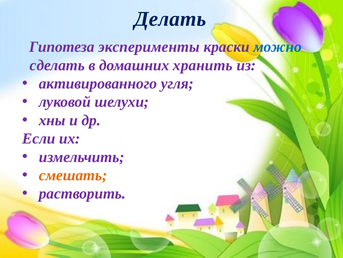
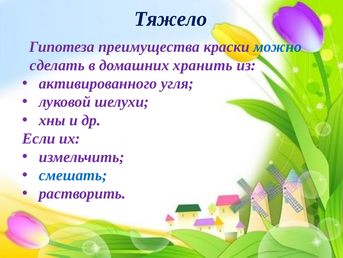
Делать: Делать -> Тяжело (171, 19)
эксперименты: эксперименты -> преимущества (149, 47)
смешать colour: orange -> blue (73, 175)
